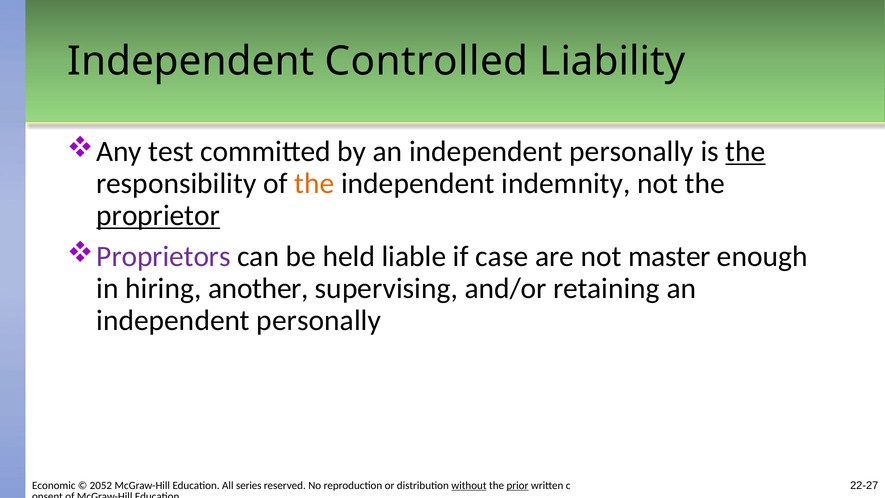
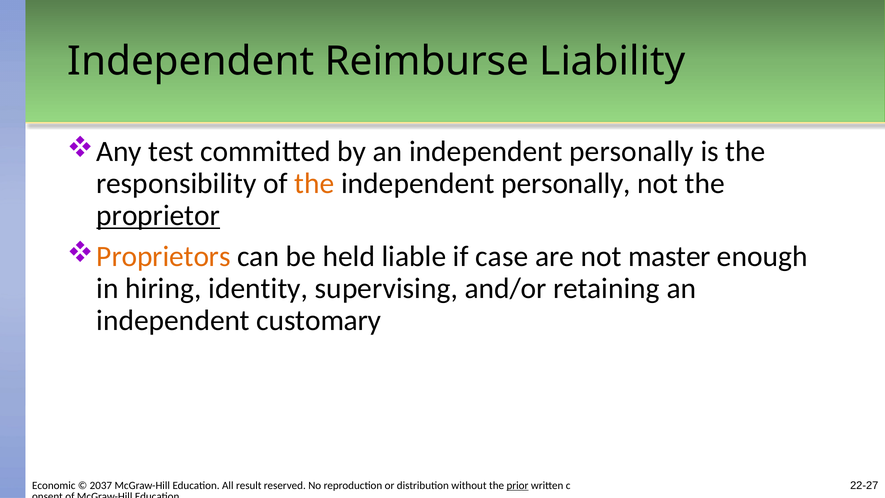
Controlled: Controlled -> Reimburse (427, 61)
the underline: present -> none (746, 152)
indemnity: indemnity -> personally (566, 183)
Proprietors colour: purple -> orange (164, 256)
another: another -> identity (258, 288)
personally: personally -> customary (319, 320)
2052: 2052 -> 2037 (101, 485)
series: series -> result (249, 485)
without underline: present -> none (469, 485)
